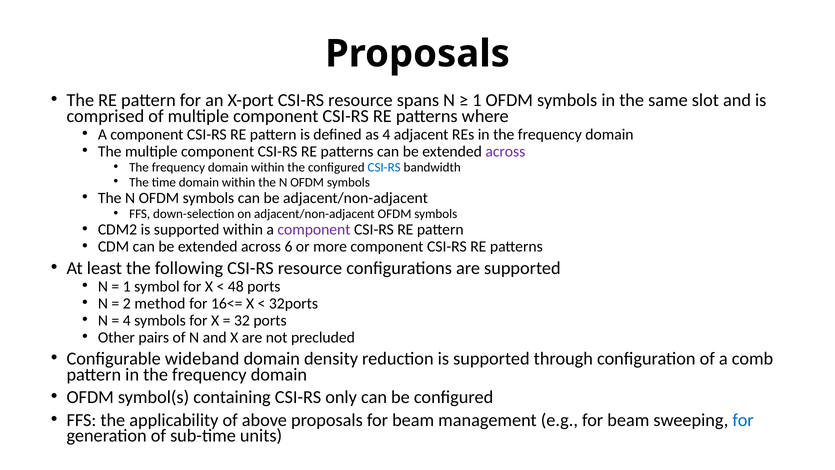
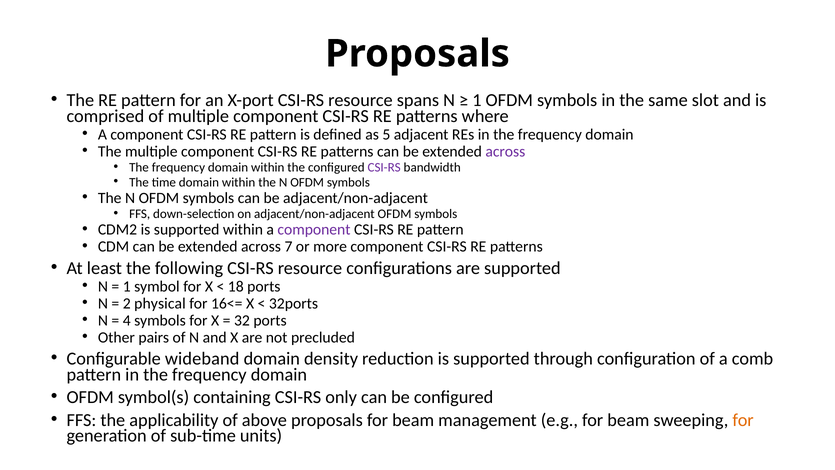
as 4: 4 -> 5 (386, 134)
CSI-RS colour: blue -> purple (384, 167)
6: 6 -> 7 (288, 246)
48: 48 -> 18 (236, 286)
method: method -> physical (160, 303)
for colour: blue -> orange (743, 420)
